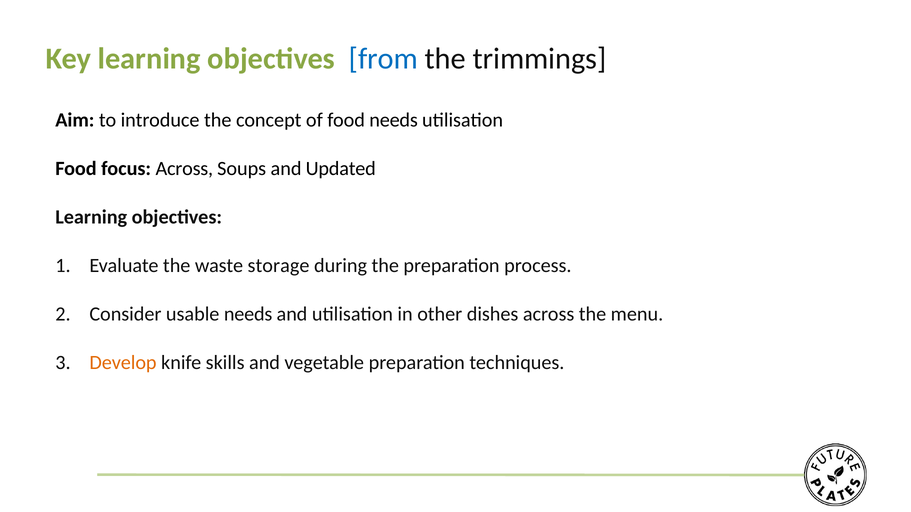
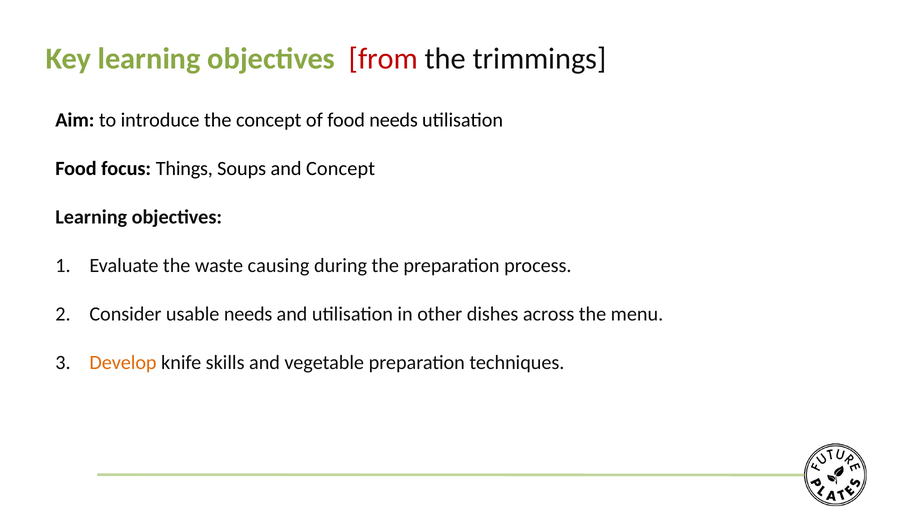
from colour: blue -> red (383, 59)
focus Across: Across -> Things (184, 169)
and Updated: Updated -> Concept (341, 169)
storage: storage -> causing (279, 266)
